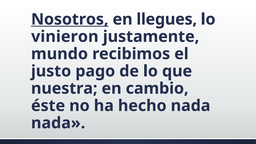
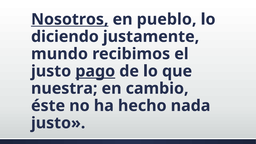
llegues: llegues -> pueblo (167, 19)
vinieron: vinieron -> diciendo (65, 37)
pago underline: none -> present (95, 71)
nada: nada -> justo (58, 123)
